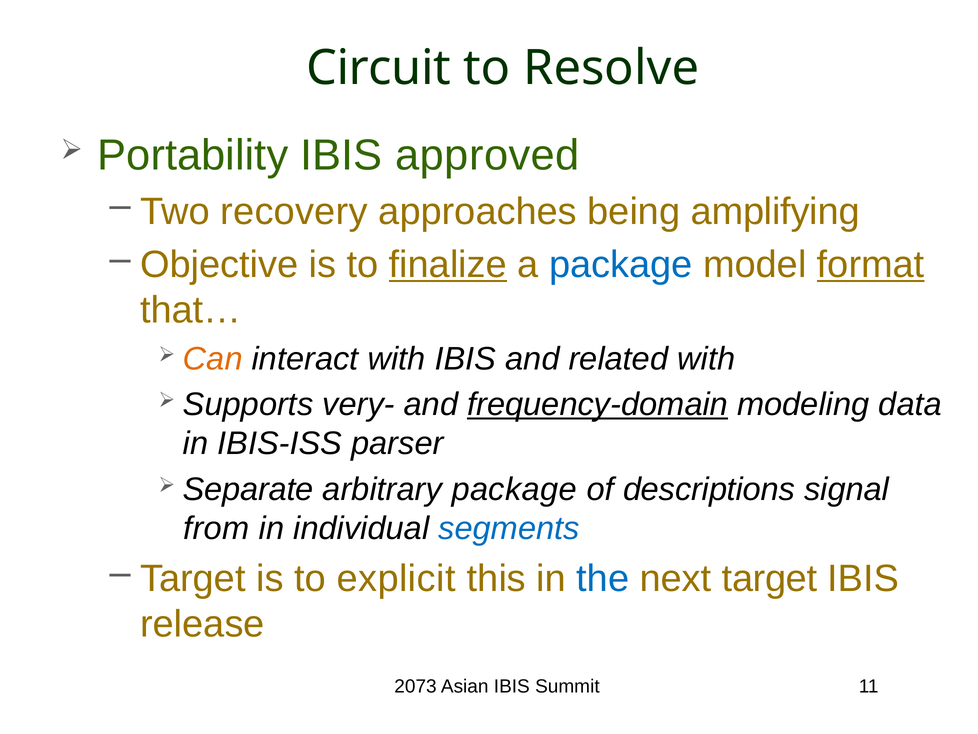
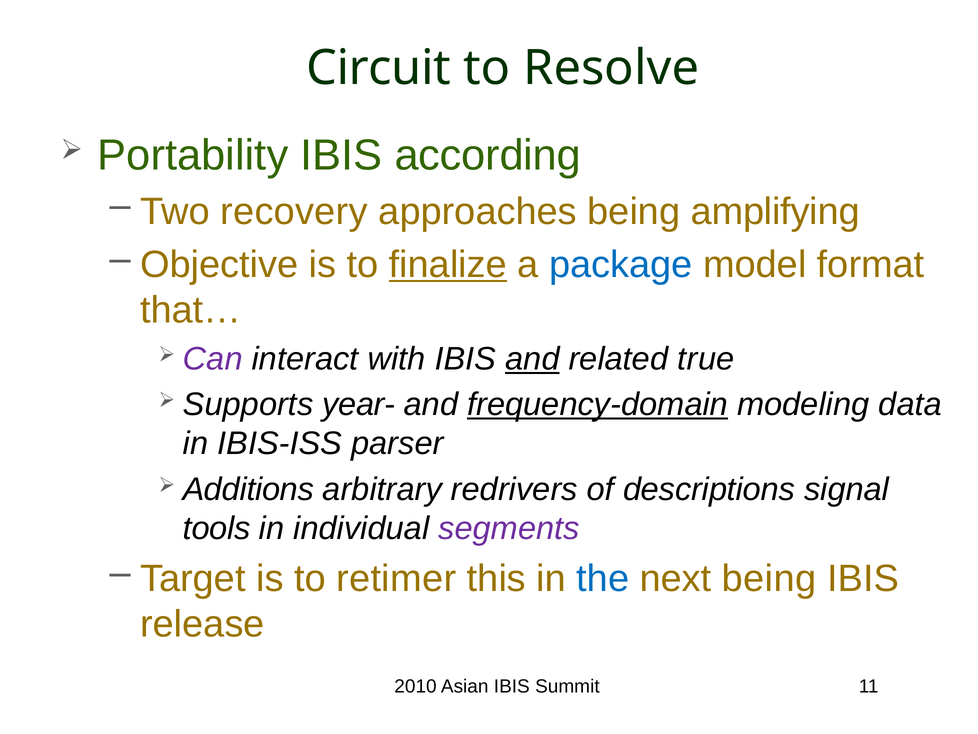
approved: approved -> according (488, 155)
format underline: present -> none (871, 265)
Can colour: orange -> purple (213, 359)
and underline: none -> present (532, 359)
related with: with -> true (706, 359)
very-: very- -> year- (359, 404)
Separate: Separate -> Additions (248, 489)
arbitrary package: package -> redrivers (514, 489)
from: from -> tools (217, 528)
segments colour: blue -> purple (509, 528)
explicit: explicit -> retimer (396, 578)
next target: target -> being (769, 578)
2073: 2073 -> 2010 (416, 686)
